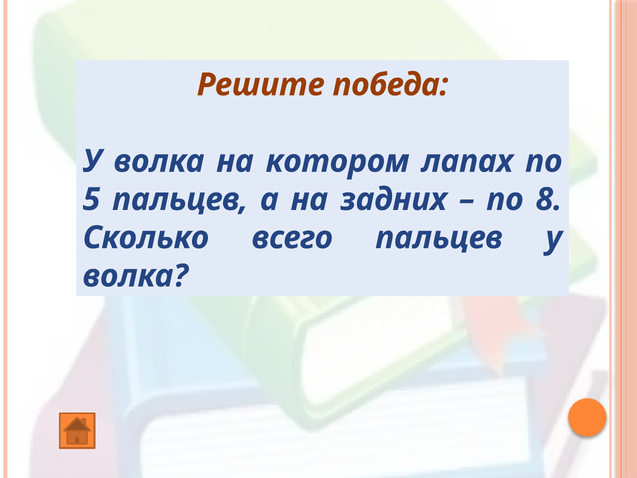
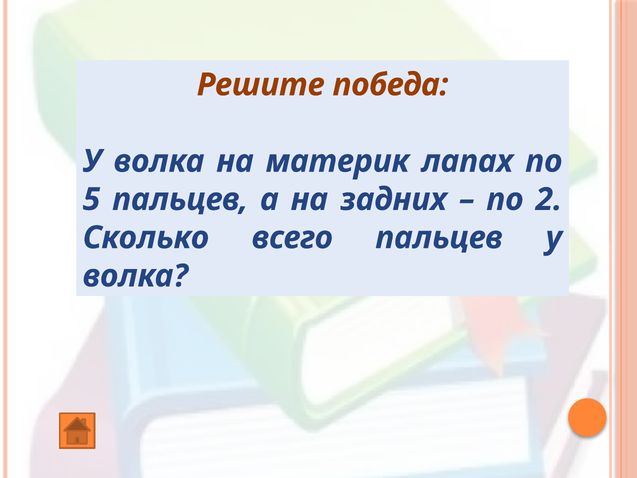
котором: котором -> материк (338, 161)
8: 8 -> 2 (549, 199)
